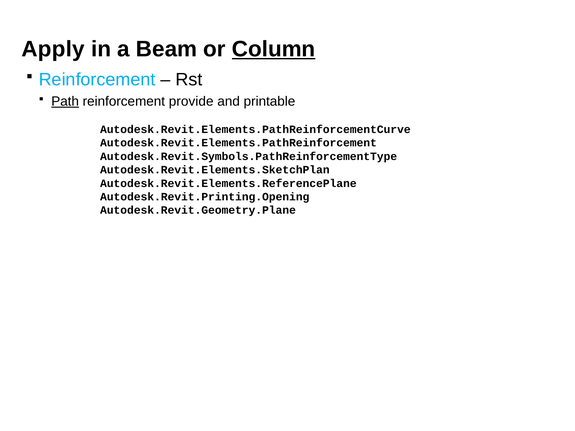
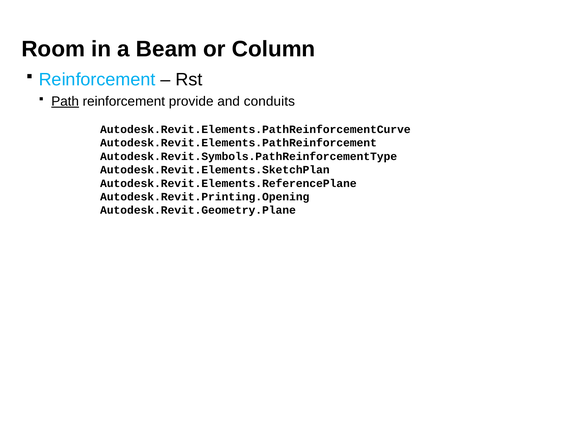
Apply: Apply -> Room (53, 49)
Column underline: present -> none (274, 49)
printable: printable -> conduits (269, 101)
